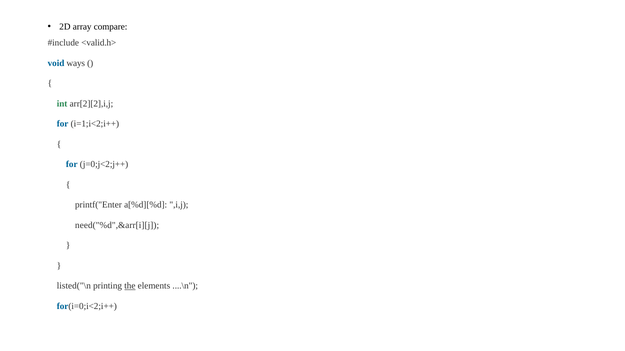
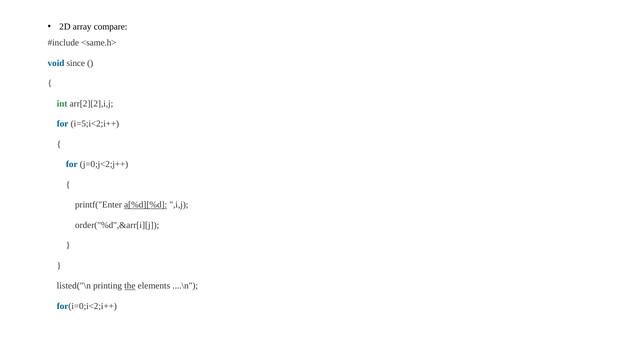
<valid.h>: <valid.h> -> <same.h> (99, 43)
ways: ways -> since (76, 63)
i=1;i<2;i++: i=1;i<2;i++ -> i=5;i<2;i++ (95, 124)
a[%d][%d underline: none -> present (146, 205)
need("%d",&arr[i][j: need("%d",&arr[i][j -> order("%d",&arr[i][j (117, 225)
